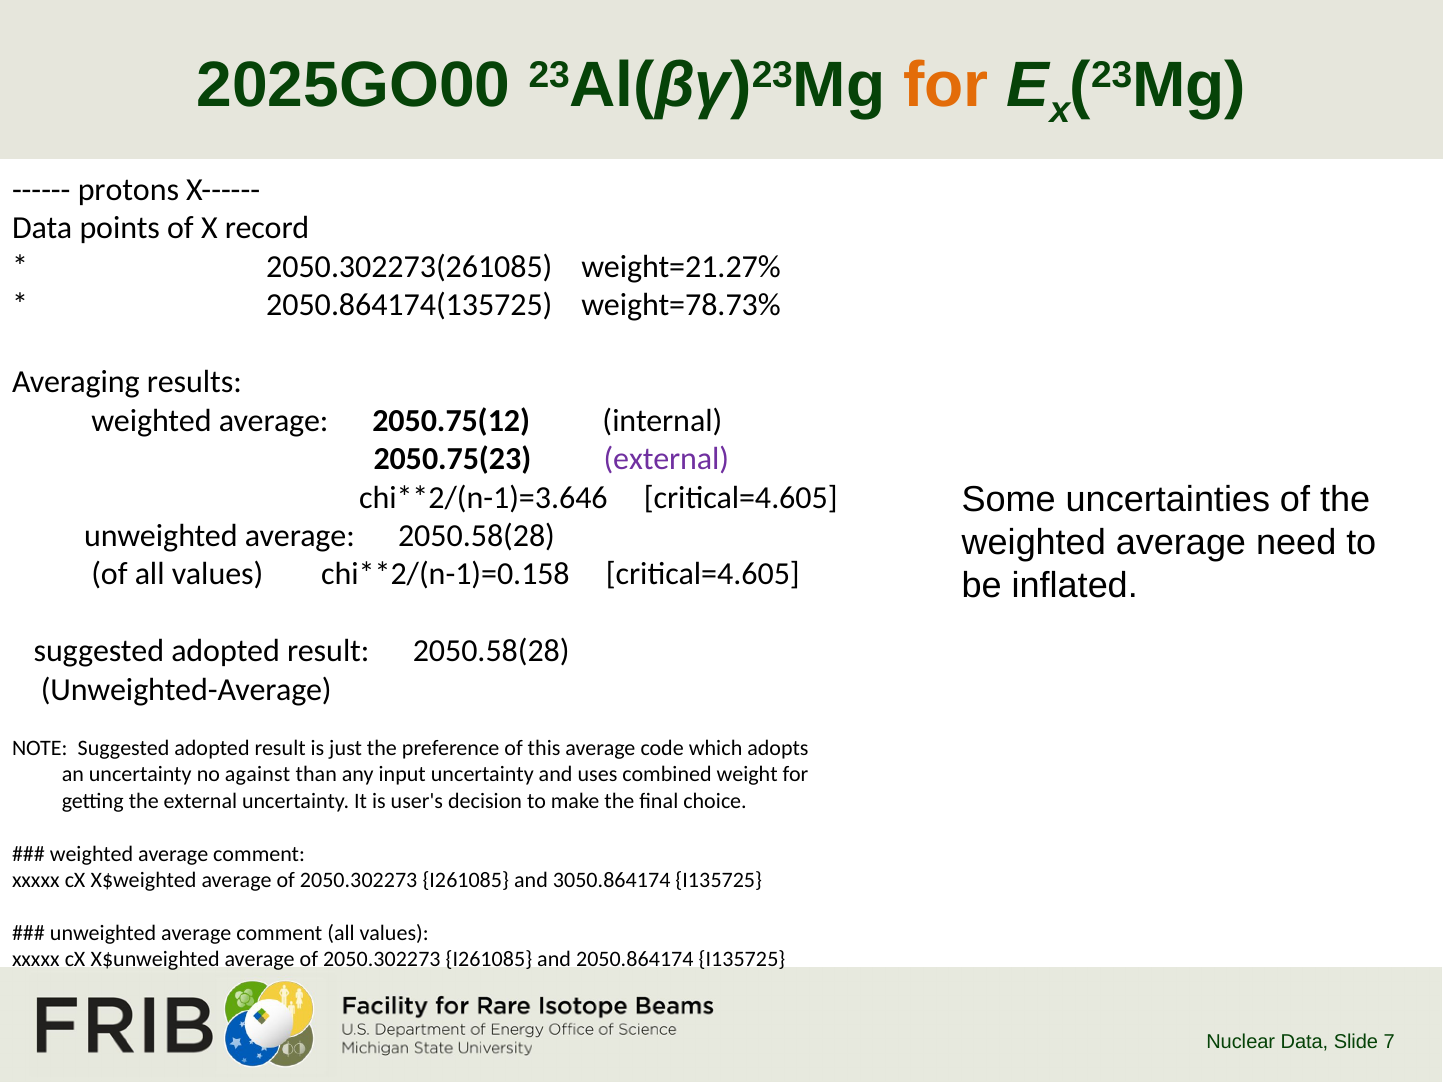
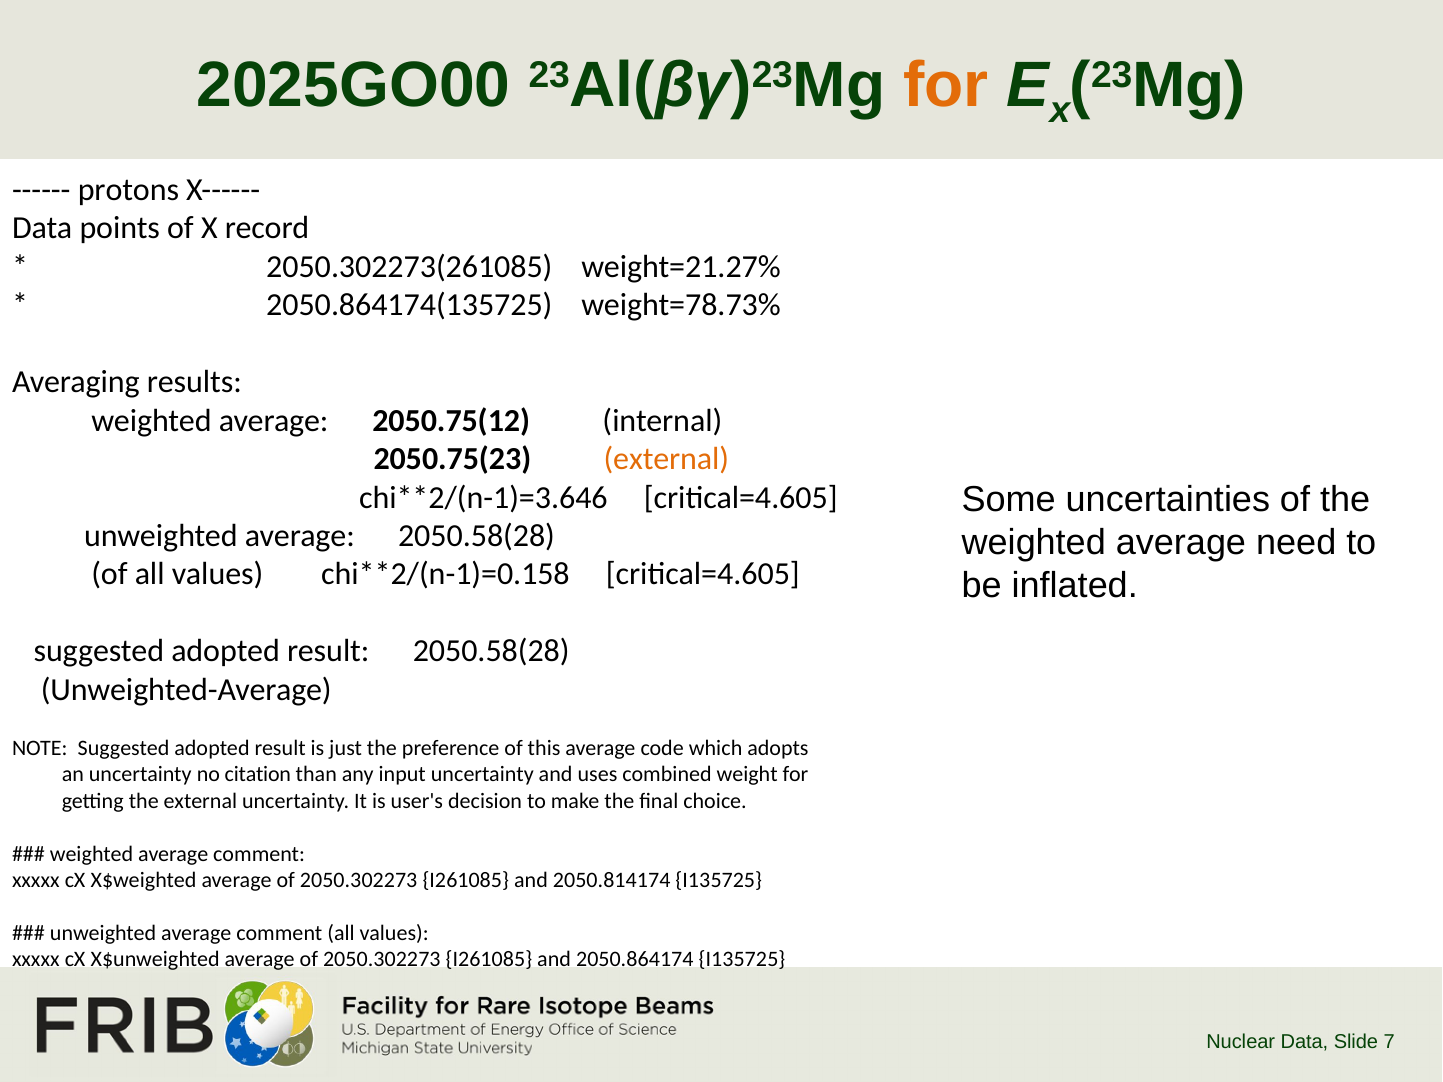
external colour: purple -> orange (666, 459)
against: against -> citation (258, 775)
3050.864174: 3050.864174 -> 2050.814174 (612, 880)
